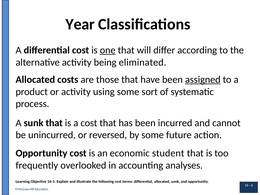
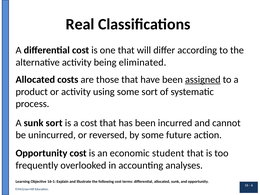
Year: Year -> Real (80, 24)
one underline: present -> none (108, 50)
sunk that: that -> sort (54, 123)
